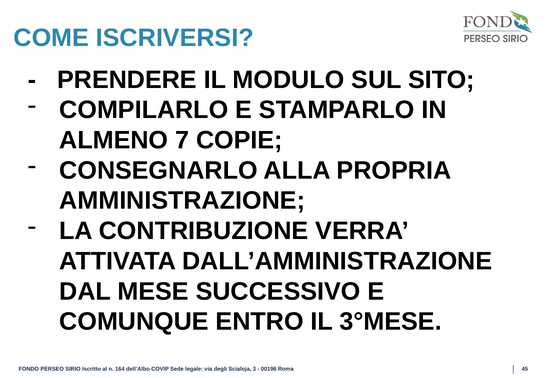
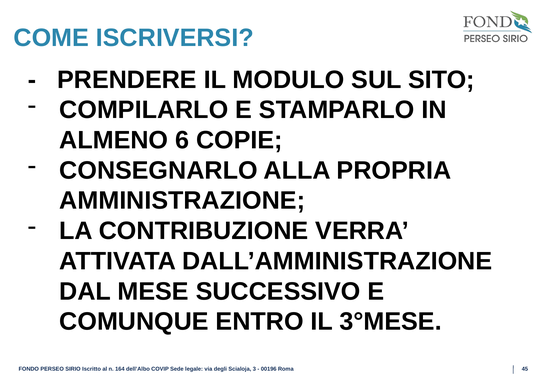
7: 7 -> 6 (182, 140)
